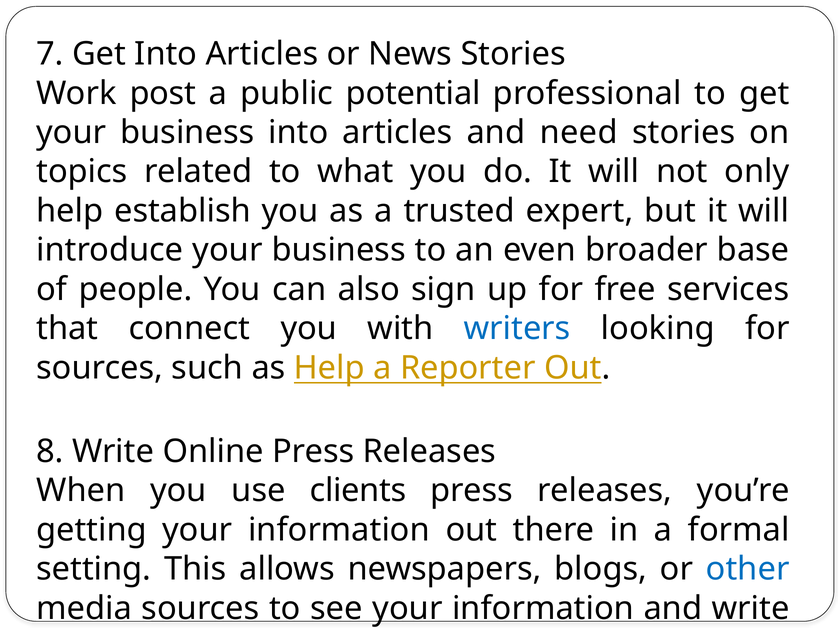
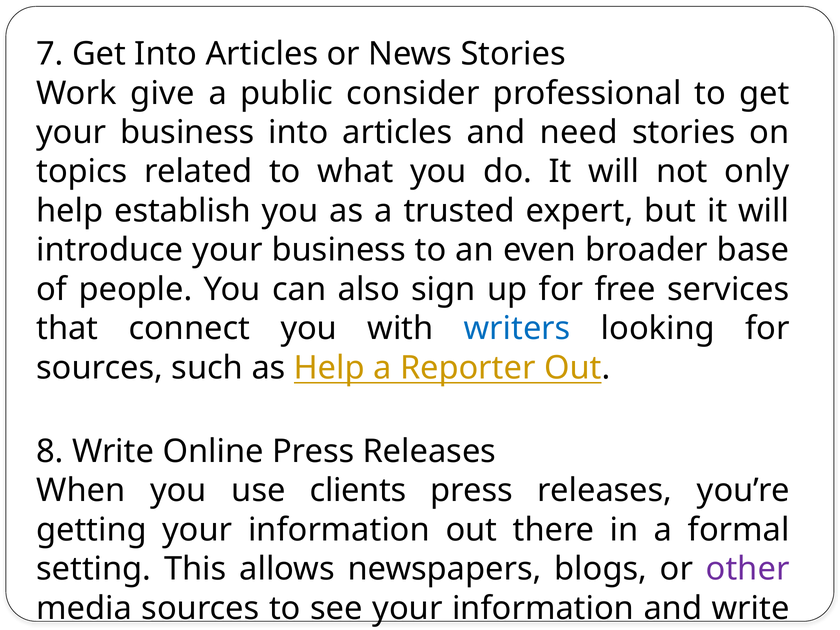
post: post -> give (163, 93)
potential: potential -> consider (413, 93)
other colour: blue -> purple (748, 569)
